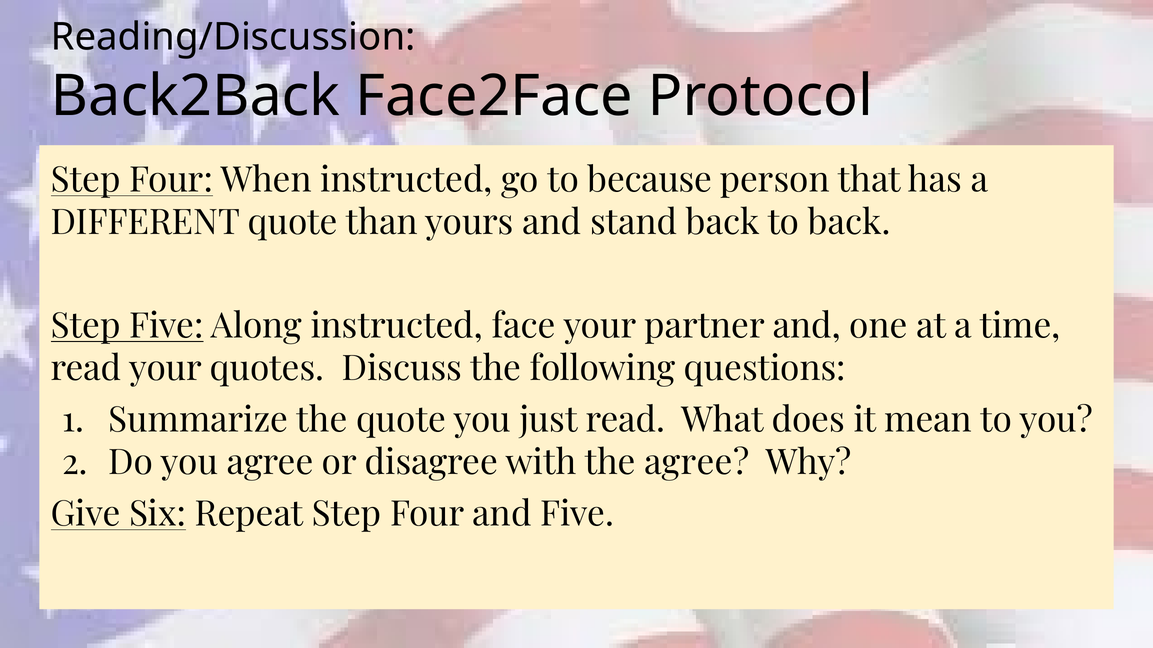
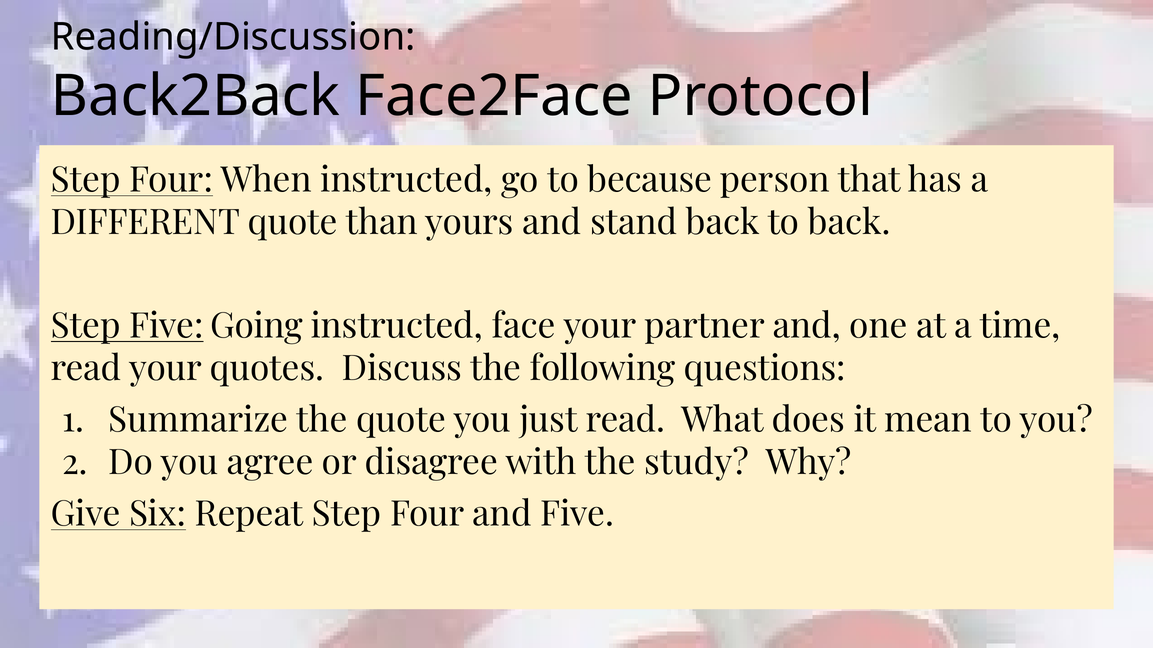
Along: Along -> Going (257, 326)
the agree: agree -> study (697, 463)
